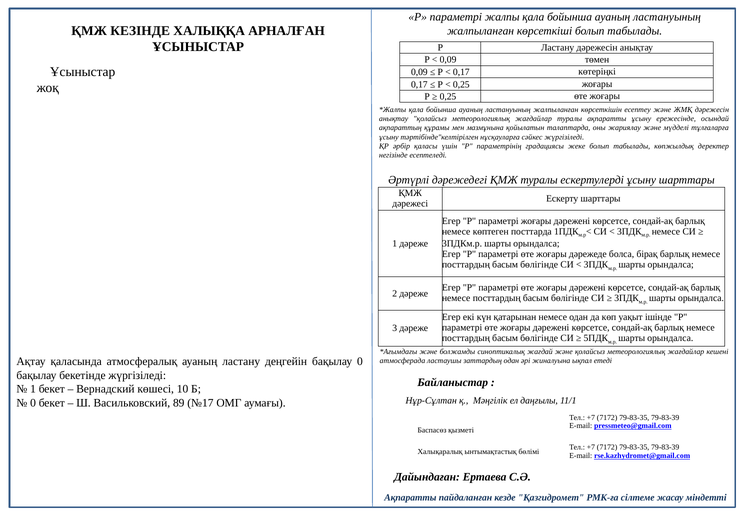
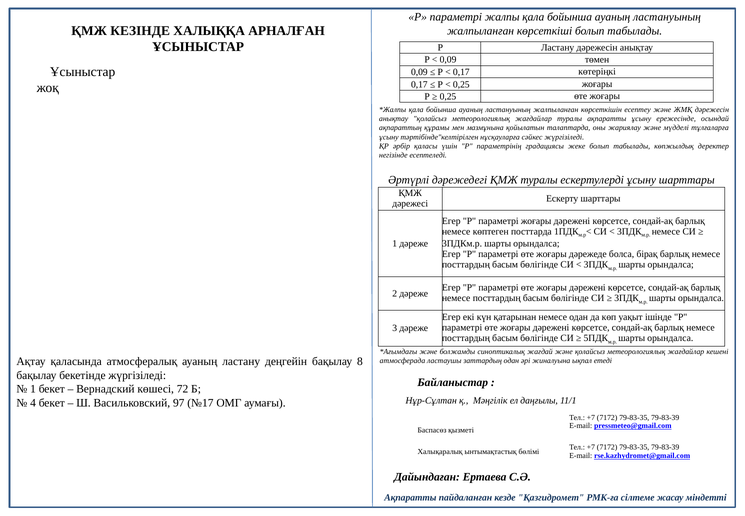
бақылау 0: 0 -> 8 (360, 361)
10: 10 -> 72 (183, 389)
0: 0 -> 4 (33, 403)
89: 89 -> 97 (179, 403)
